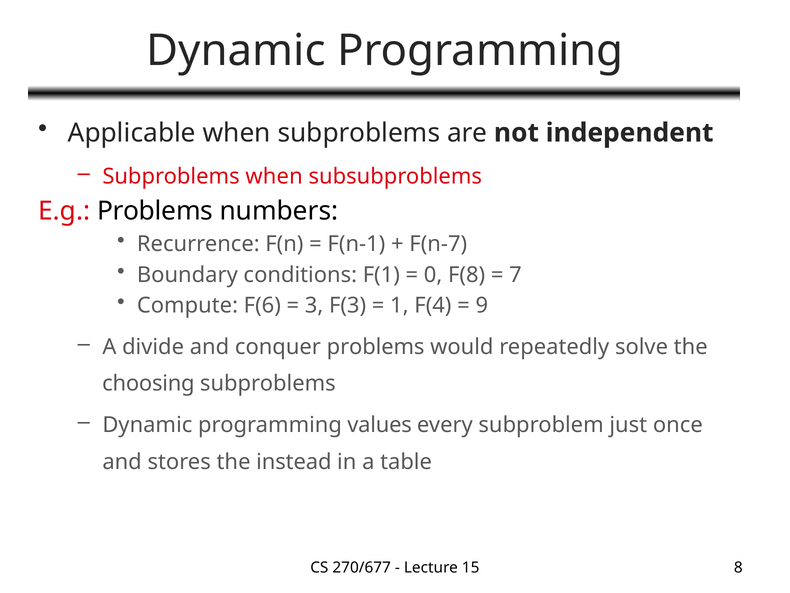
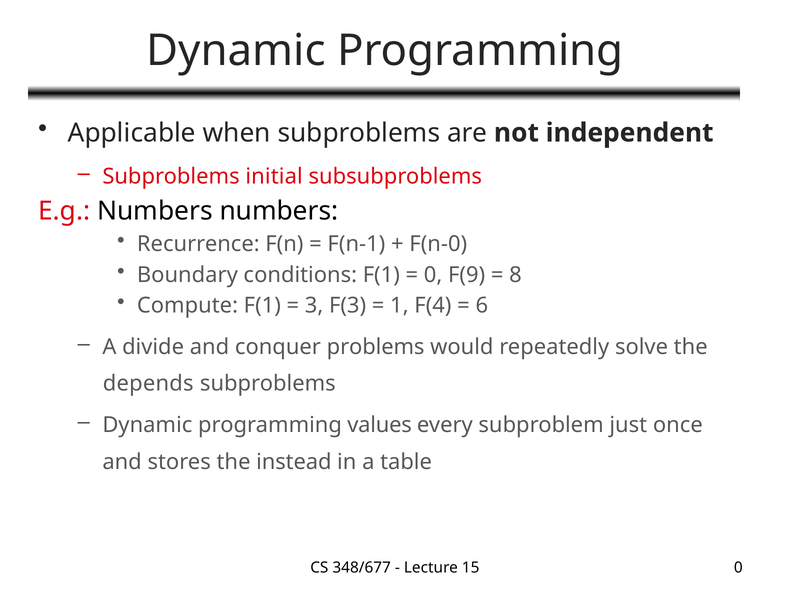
Subproblems when: when -> initial (274, 176)
E.g Problems: Problems -> Numbers (155, 211)
F(n-7: F(n-7 -> F(n-0 (438, 244)
F(8: F(8 -> F(9 (467, 275)
7: 7 -> 8 (516, 275)
Compute F(6: F(6 -> F(1 (262, 305)
9: 9 -> 6 (482, 305)
choosing: choosing -> depends (148, 383)
270/677: 270/677 -> 348/677 (362, 567)
15 8: 8 -> 0 (738, 567)
